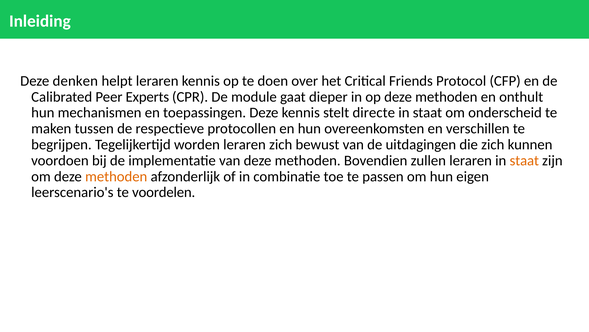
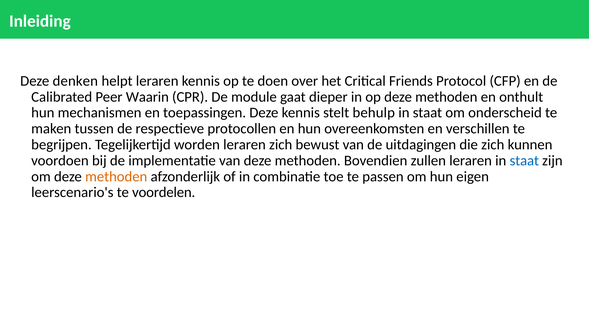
Experts: Experts -> Waarin (147, 97)
directe: directe -> behulp (374, 113)
staat colour: orange -> blue (524, 160)
